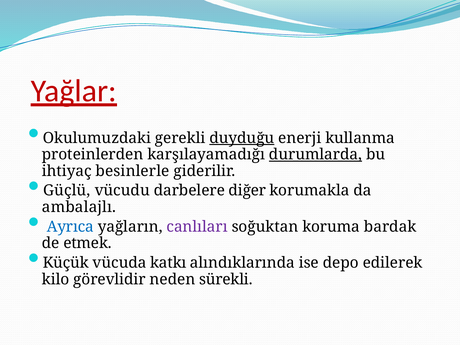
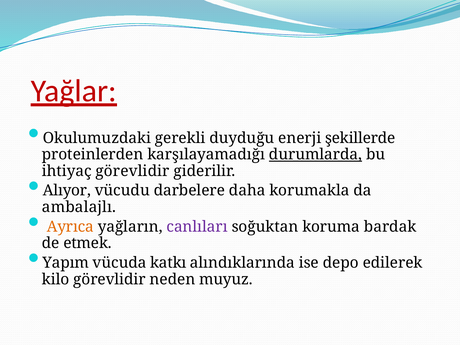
duyduğu underline: present -> none (242, 138)
kullanma: kullanma -> şekillerde (360, 138)
ihtiyaç besinlerle: besinlerle -> görevlidir (133, 171)
Güçlü: Güçlü -> Alıyor (67, 191)
diğer: diğer -> daha (247, 191)
Ayrıca colour: blue -> orange (70, 227)
Küçük: Küçük -> Yapım (66, 263)
sürekli: sürekli -> muyuz (226, 279)
